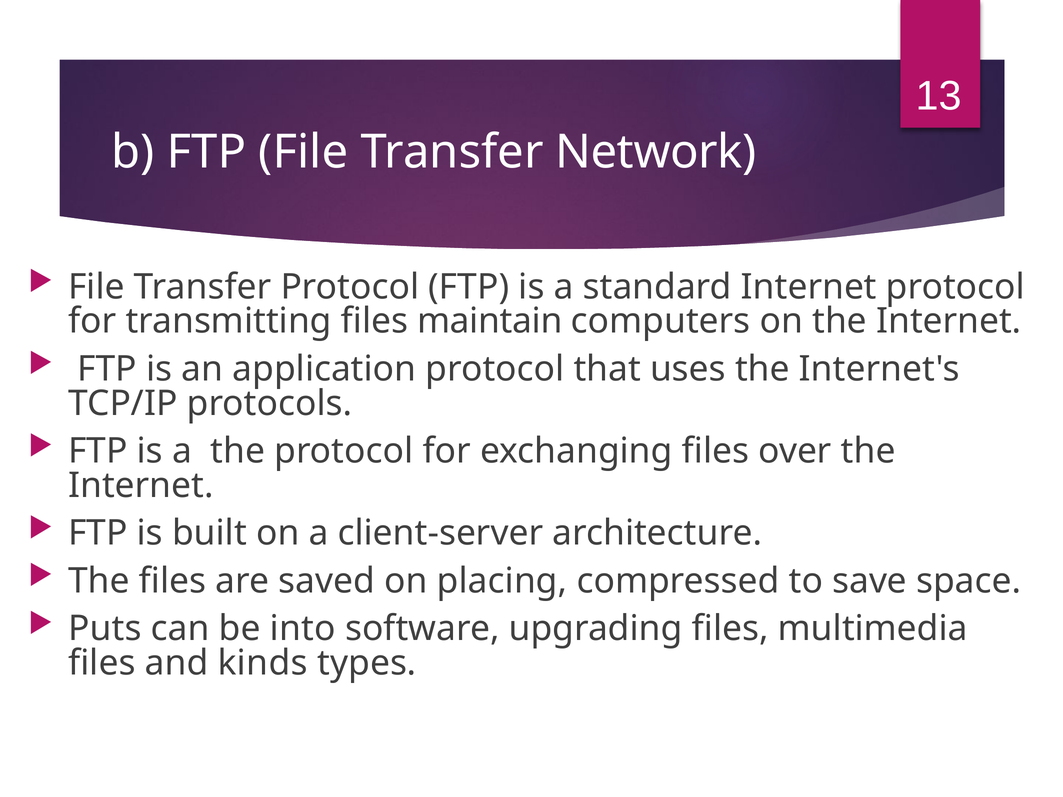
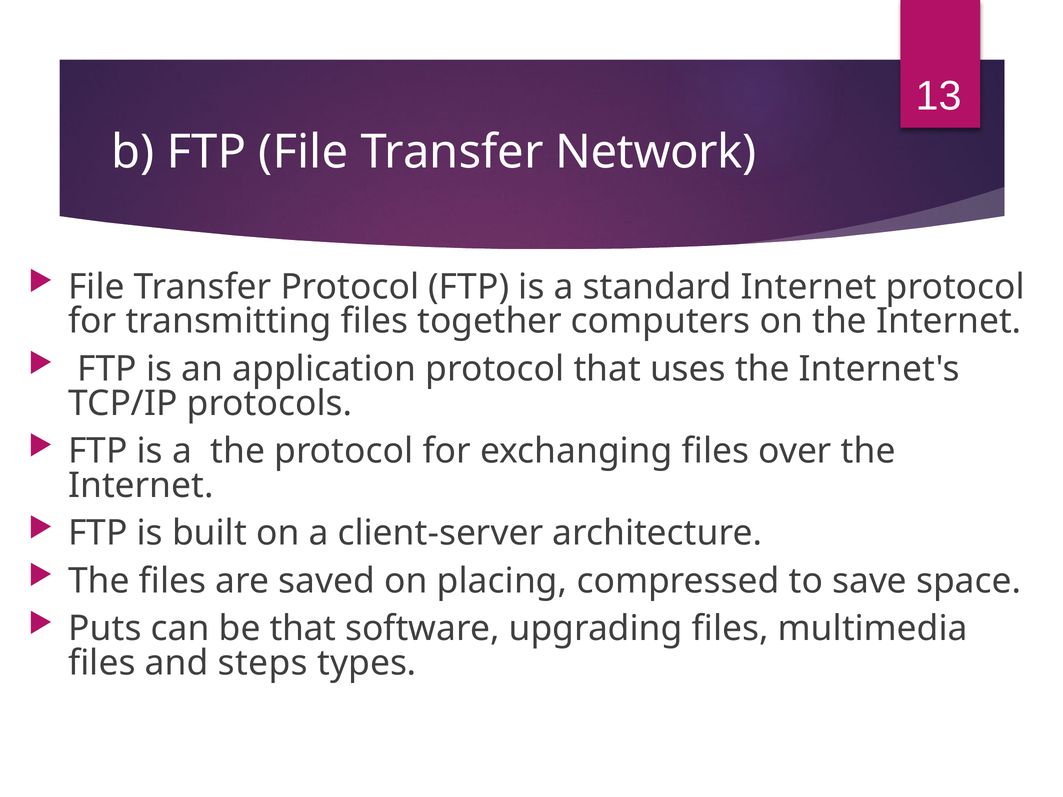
maintain: maintain -> together (490, 321)
be into: into -> that (303, 629)
kinds: kinds -> steps (263, 663)
